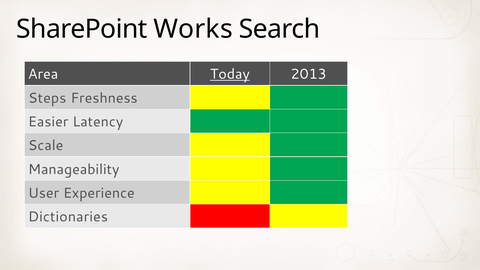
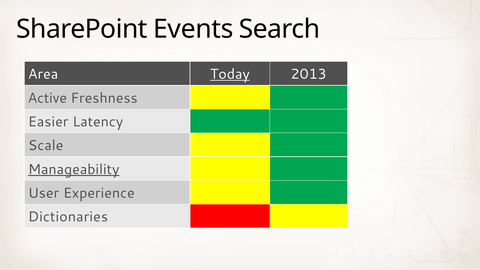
Works: Works -> Events (193, 29)
Steps: Steps -> Active (47, 98)
Manageability underline: none -> present (74, 169)
